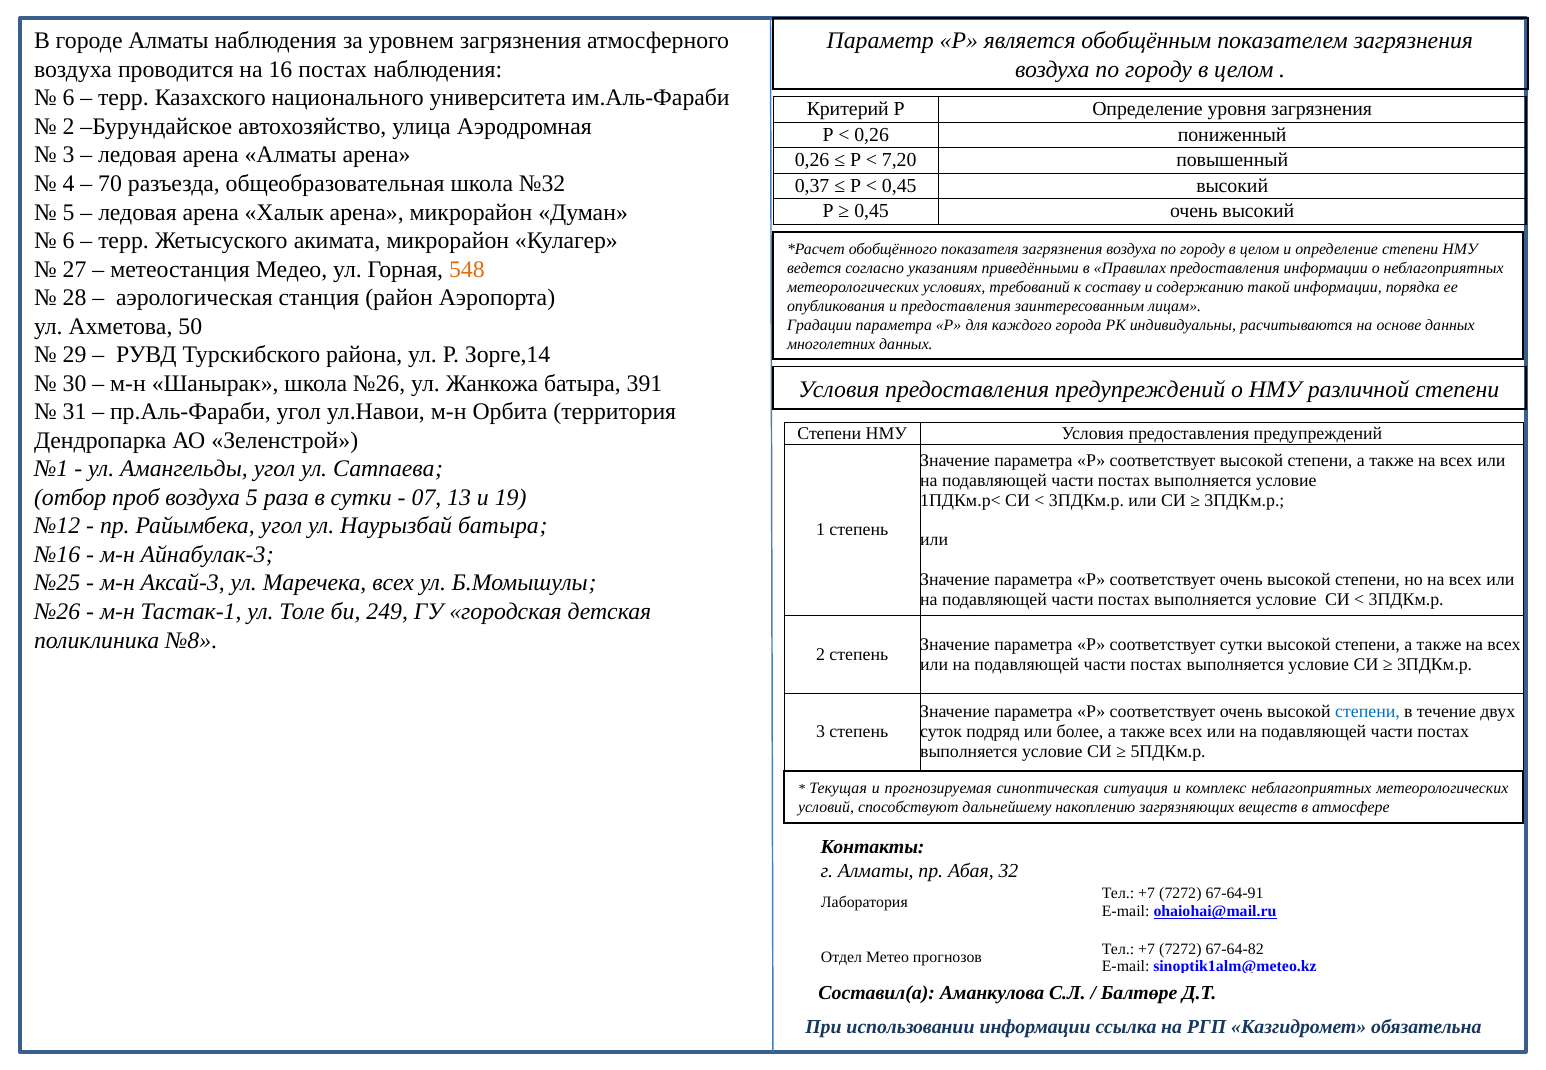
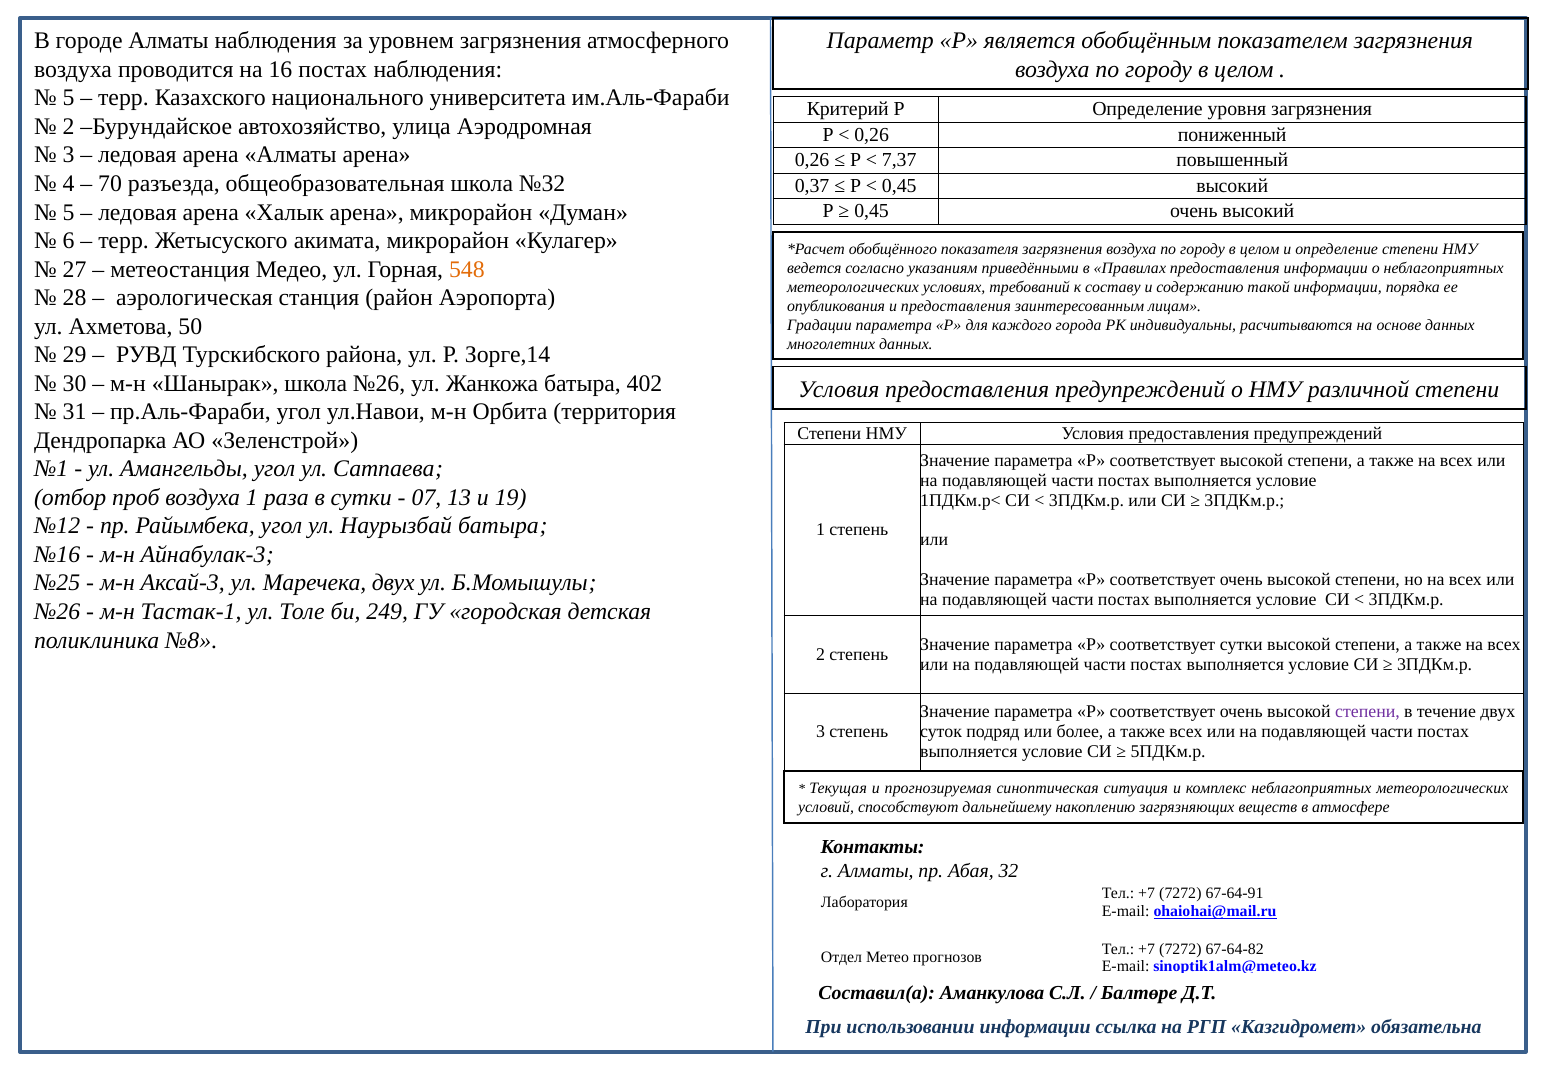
6: 6 -> 5 (69, 98)
7,20: 7,20 -> 7,37 (899, 160)
391: 391 -> 402 (645, 383)
воздуха 5: 5 -> 1 (252, 498)
Маречека всех: всех -> двух (393, 583)
степени colour: blue -> purple (1368, 712)
